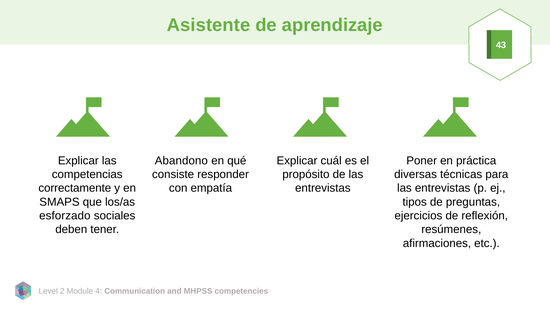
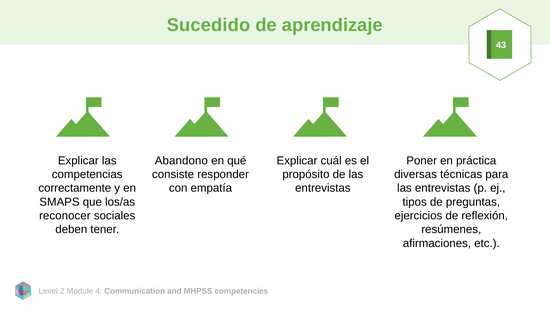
Asistente: Asistente -> Sucedido (209, 25)
esforzado: esforzado -> reconocer (65, 215)
